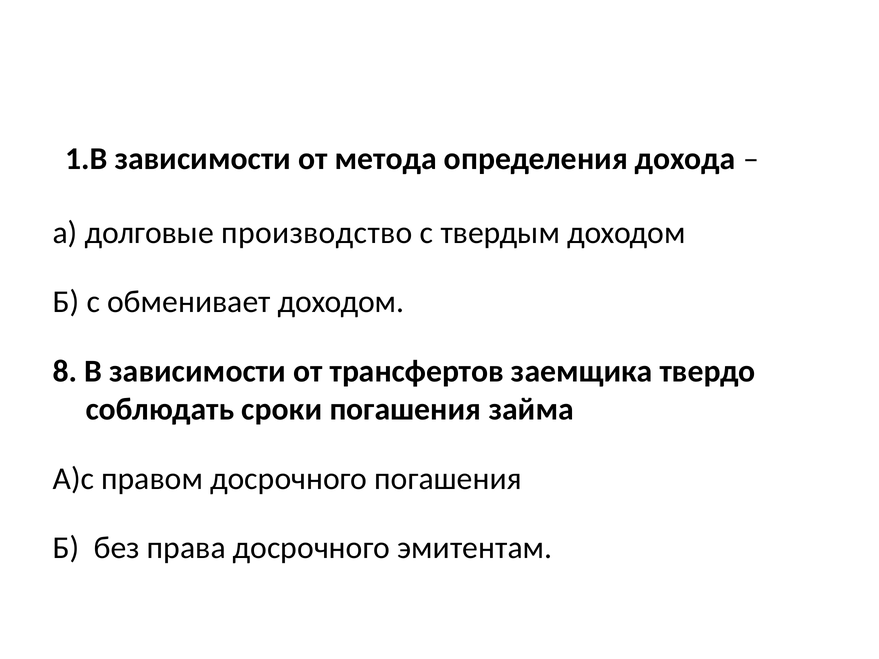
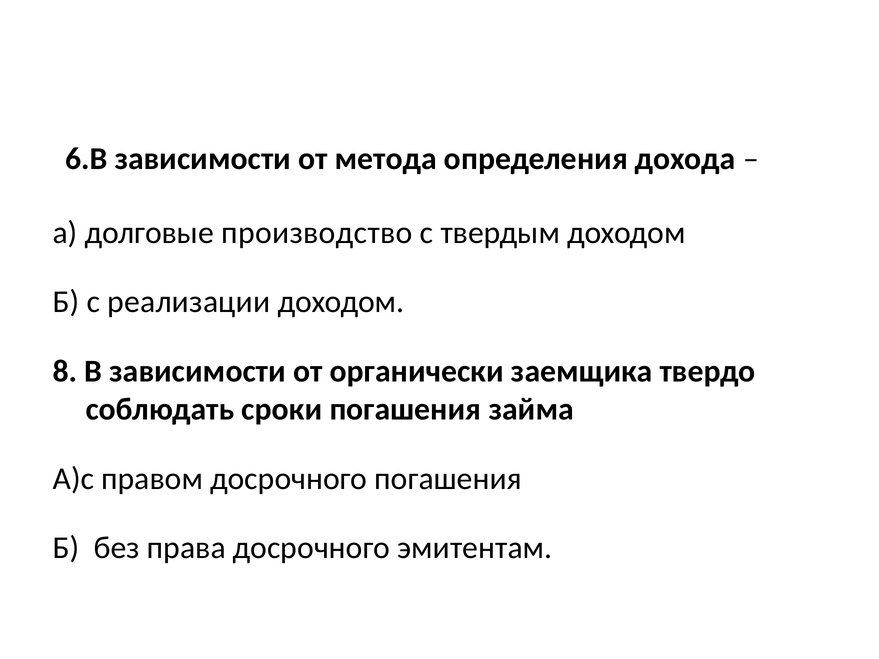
1.В: 1.В -> 6.В (86, 159)
обменивает: обменивает -> реализации (189, 302)
трансфертов: трансфертов -> органически (417, 371)
